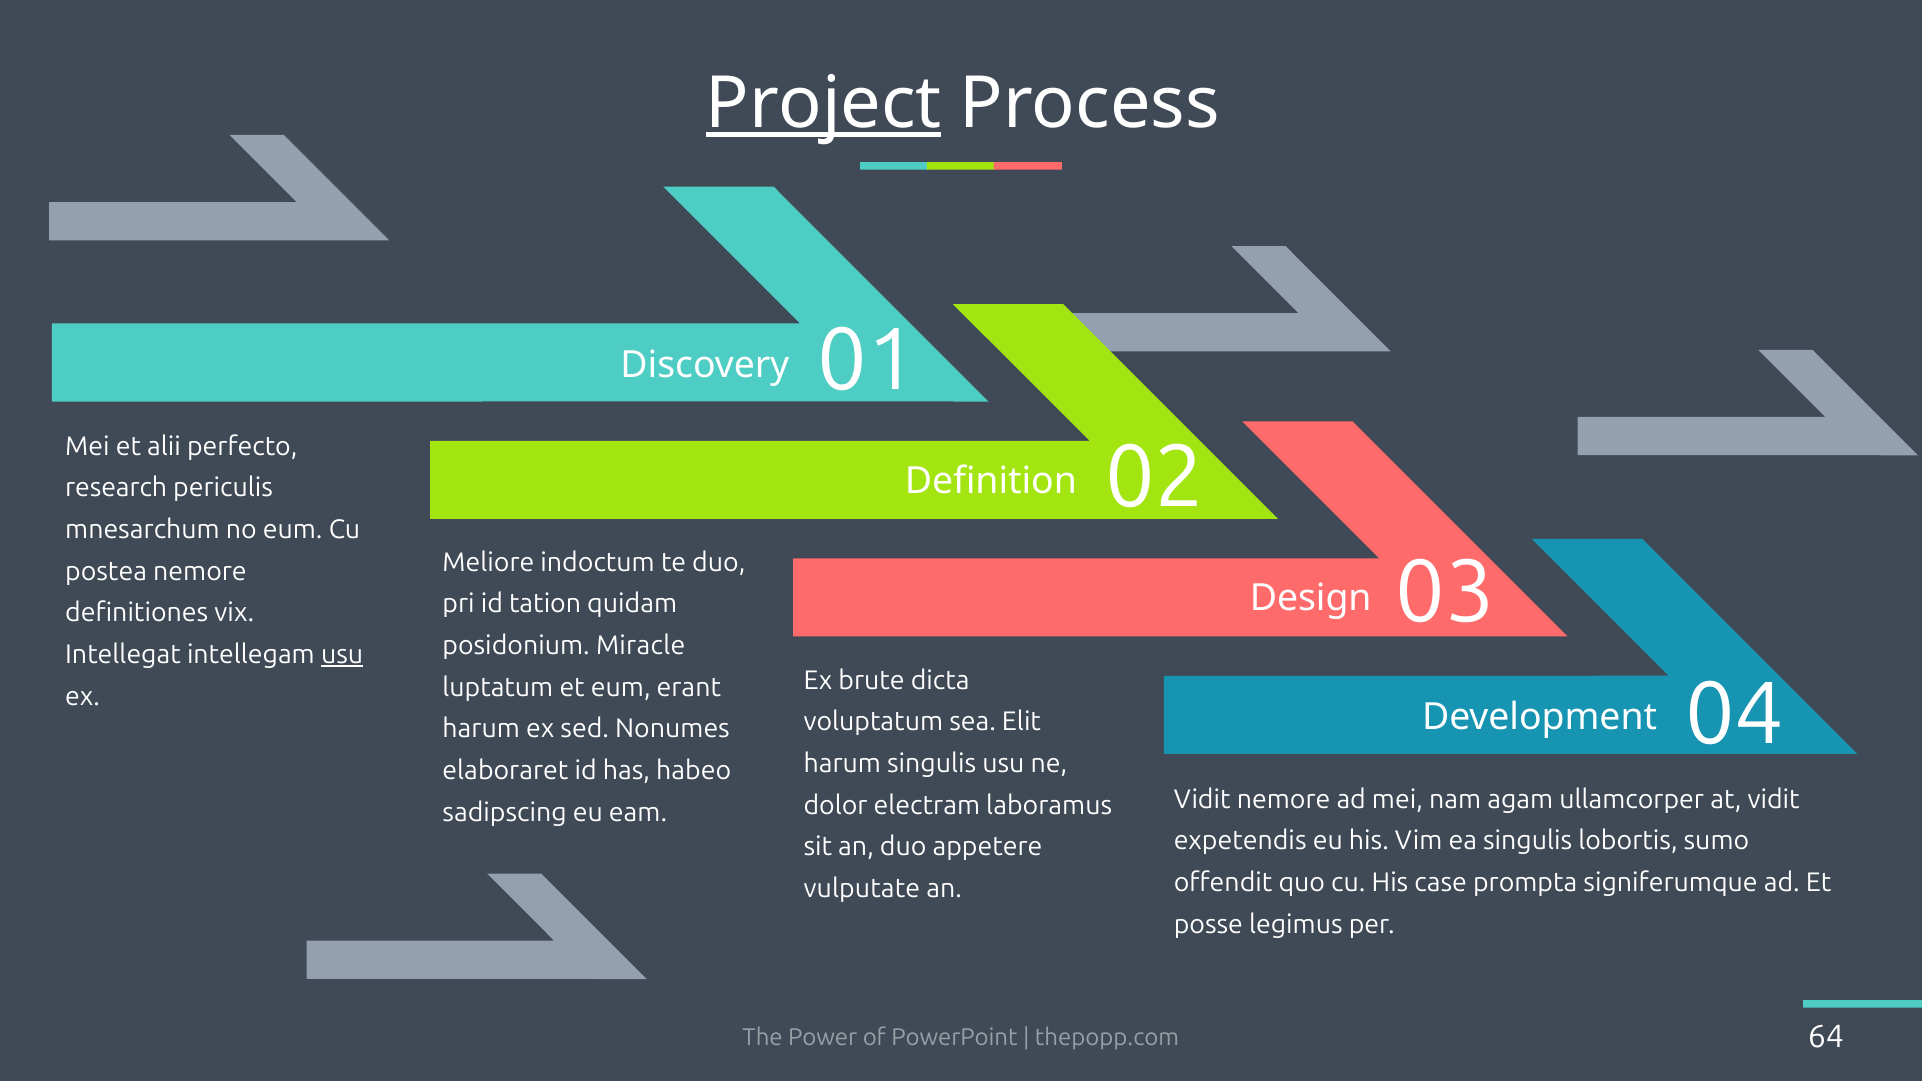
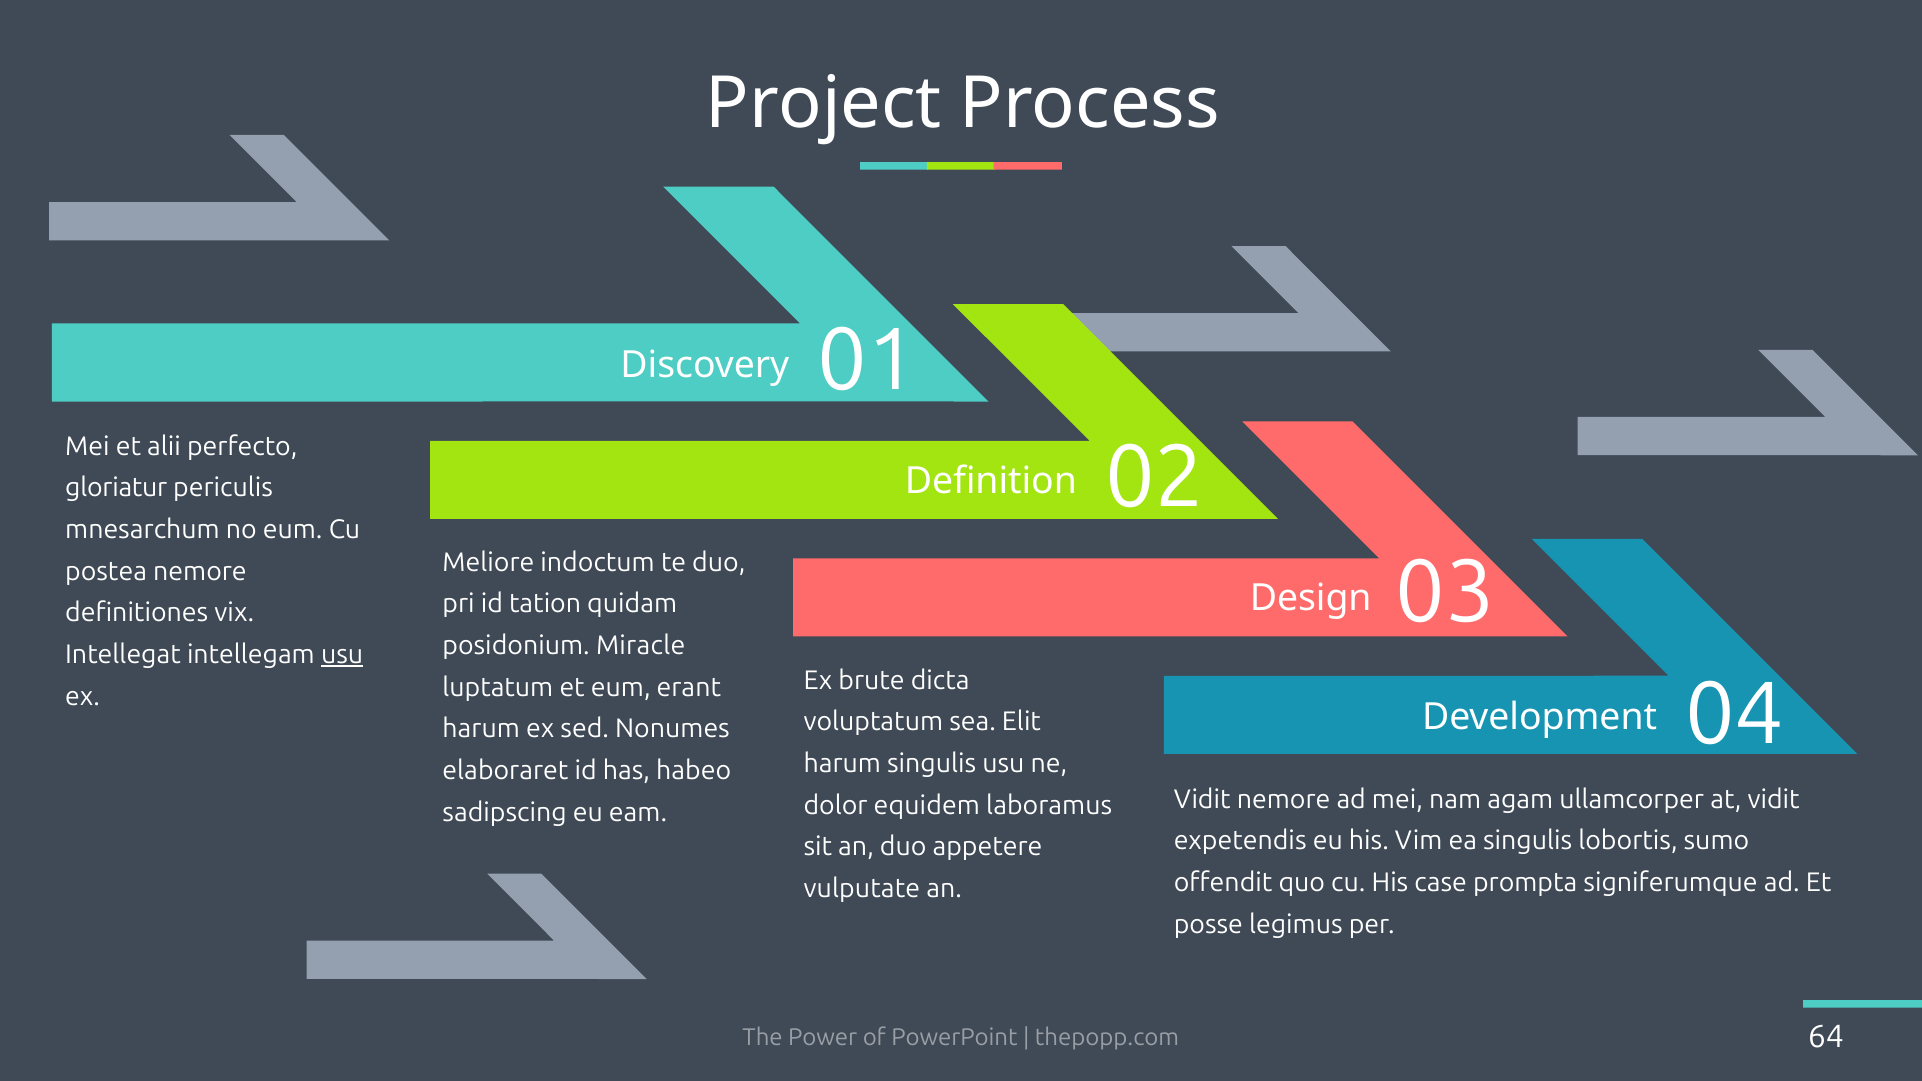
Project underline: present -> none (824, 103)
research: research -> gloriatur (116, 488)
electram: electram -> equidem (927, 805)
